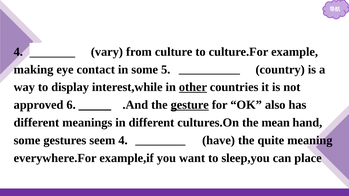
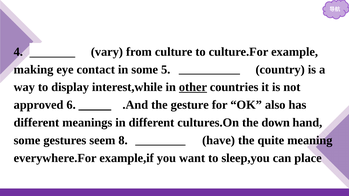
gesture underline: present -> none (190, 105)
mean: mean -> down (276, 123)
seem 4: 4 -> 8 (123, 140)
